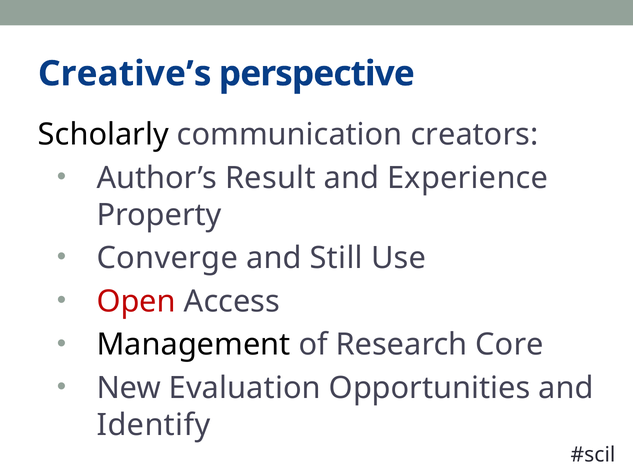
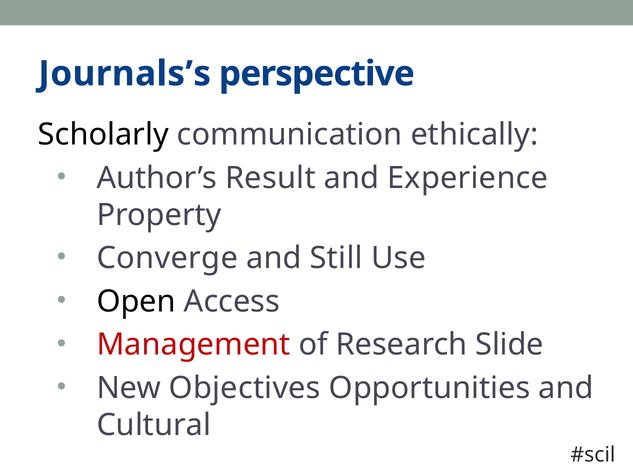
Creative’s: Creative’s -> Journals’s (125, 74)
creators: creators -> ethically (474, 135)
Open colour: red -> black (136, 301)
Management colour: black -> red (194, 345)
Core: Core -> Slide (510, 345)
Evaluation: Evaluation -> Objectives (245, 388)
Identify: Identify -> Cultural (154, 425)
